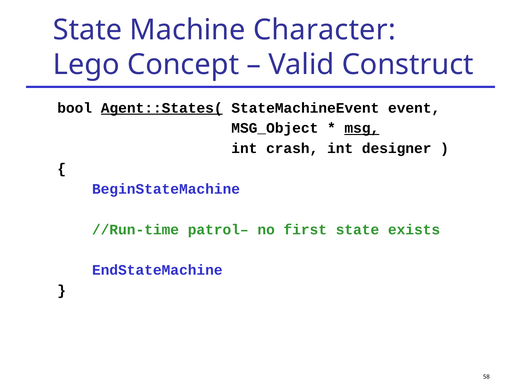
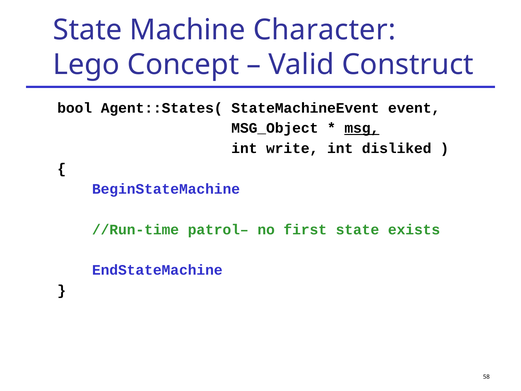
Agent::States( underline: present -> none (162, 108)
crash: crash -> write (292, 148)
designer: designer -> disliked (397, 148)
